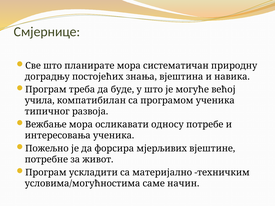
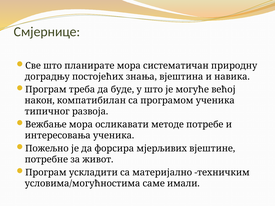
учила: учила -> након (40, 101)
односу: односу -> мeтoдe (168, 125)
начин: начин -> имали (183, 184)
